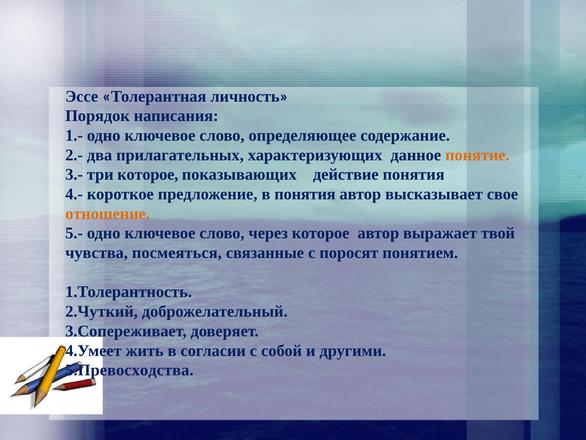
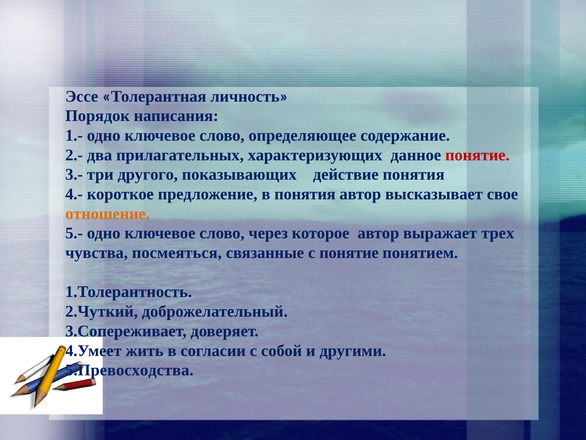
понятие colour: orange -> red (477, 155)
три которое: которое -> другого (148, 174)
твой: твой -> трех (498, 233)
с поросят: поросят -> понятие (349, 253)
